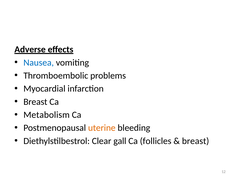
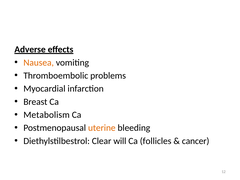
Nausea colour: blue -> orange (39, 63)
gall: gall -> will (120, 141)
breast: breast -> cancer (196, 141)
